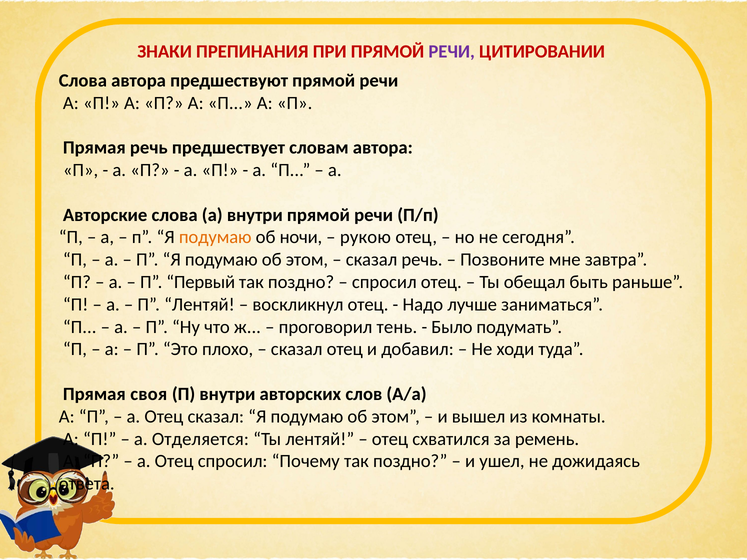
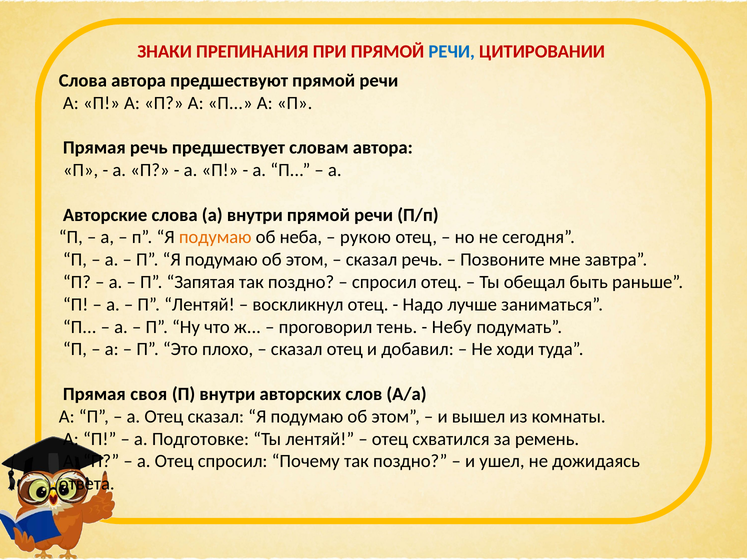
РЕЧИ colour: purple -> blue (452, 51)
ночи: ночи -> неба (301, 237)
Первый: Первый -> Запятая (201, 282)
Было: Было -> Небу (452, 327)
Отделяется: Отделяется -> Подготовке (200, 439)
